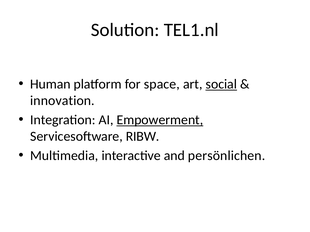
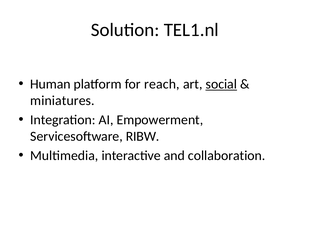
space: space -> reach (162, 84)
innovation: innovation -> miniatures (62, 101)
Empowerment underline: present -> none (160, 120)
persönlichen: persönlichen -> collaboration (227, 156)
